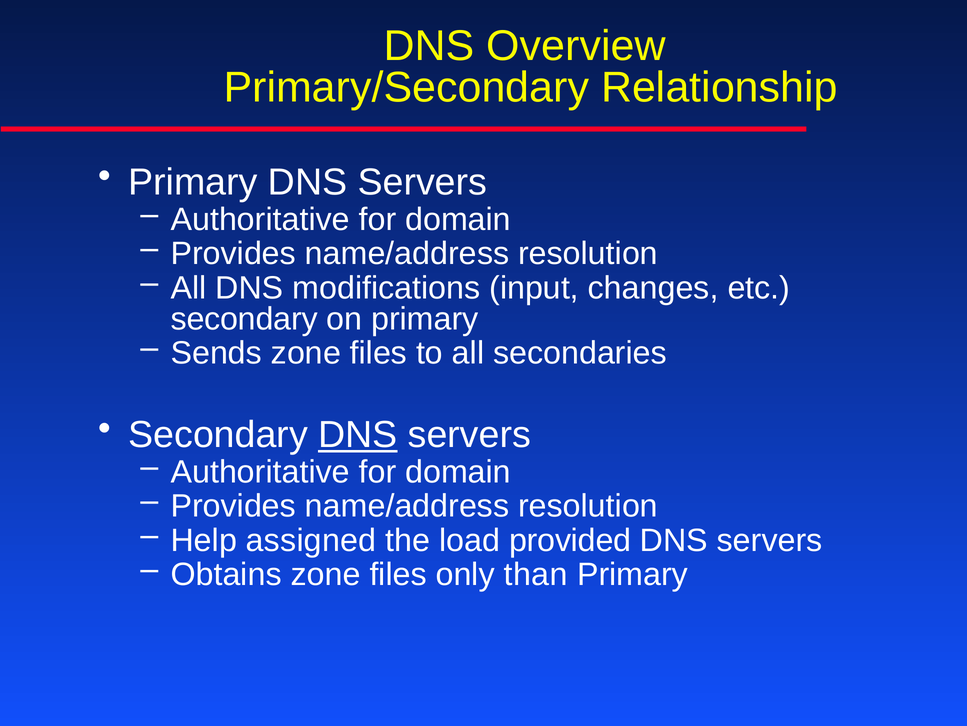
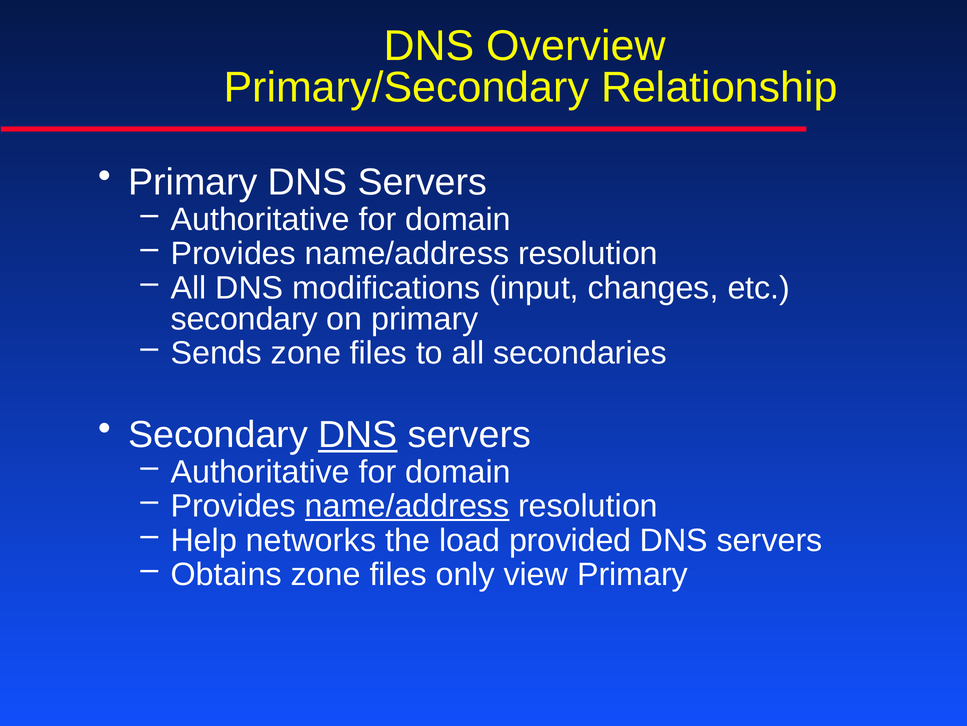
name/address underline: none -> present (407, 506)
assigned: assigned -> networks (311, 540)
than: than -> view (536, 574)
